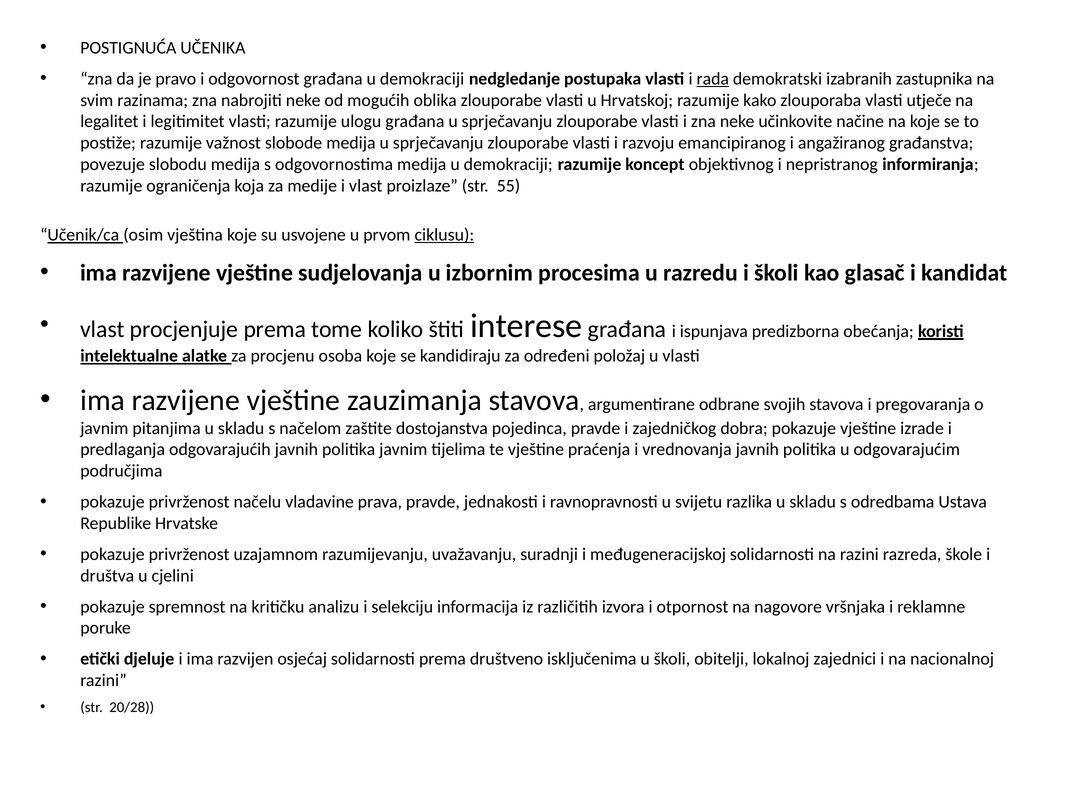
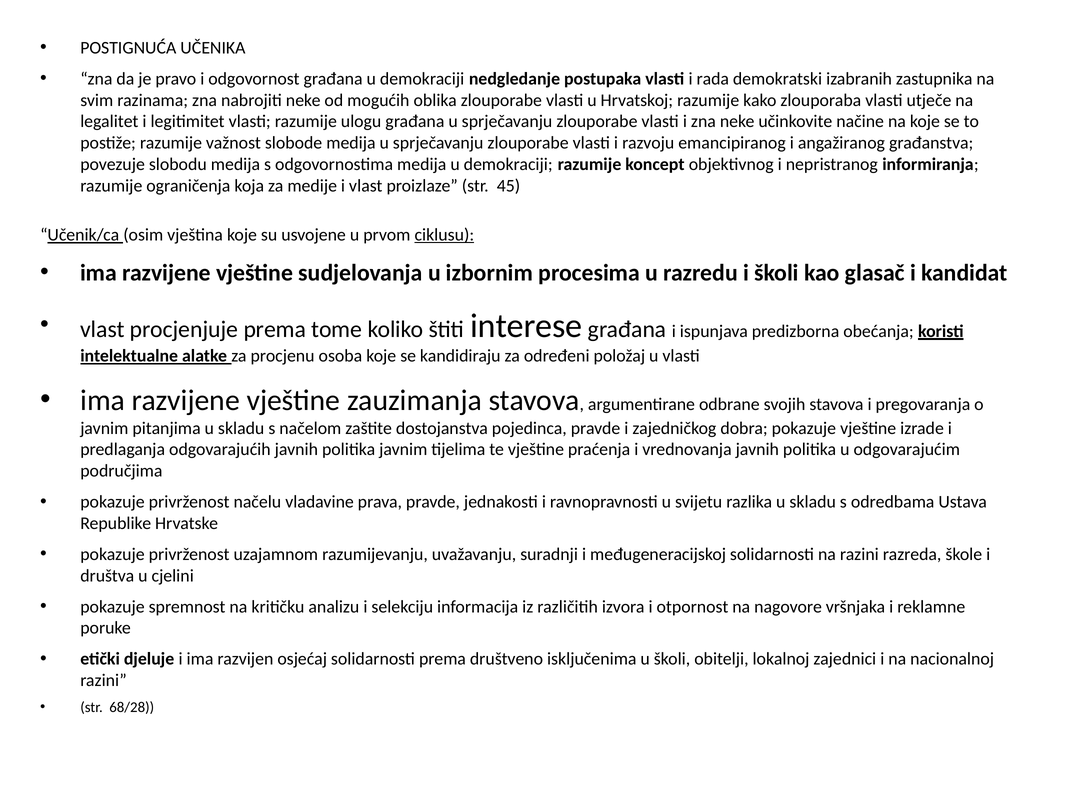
rada underline: present -> none (713, 79)
55: 55 -> 45 (509, 186)
20/28: 20/28 -> 68/28 (132, 707)
